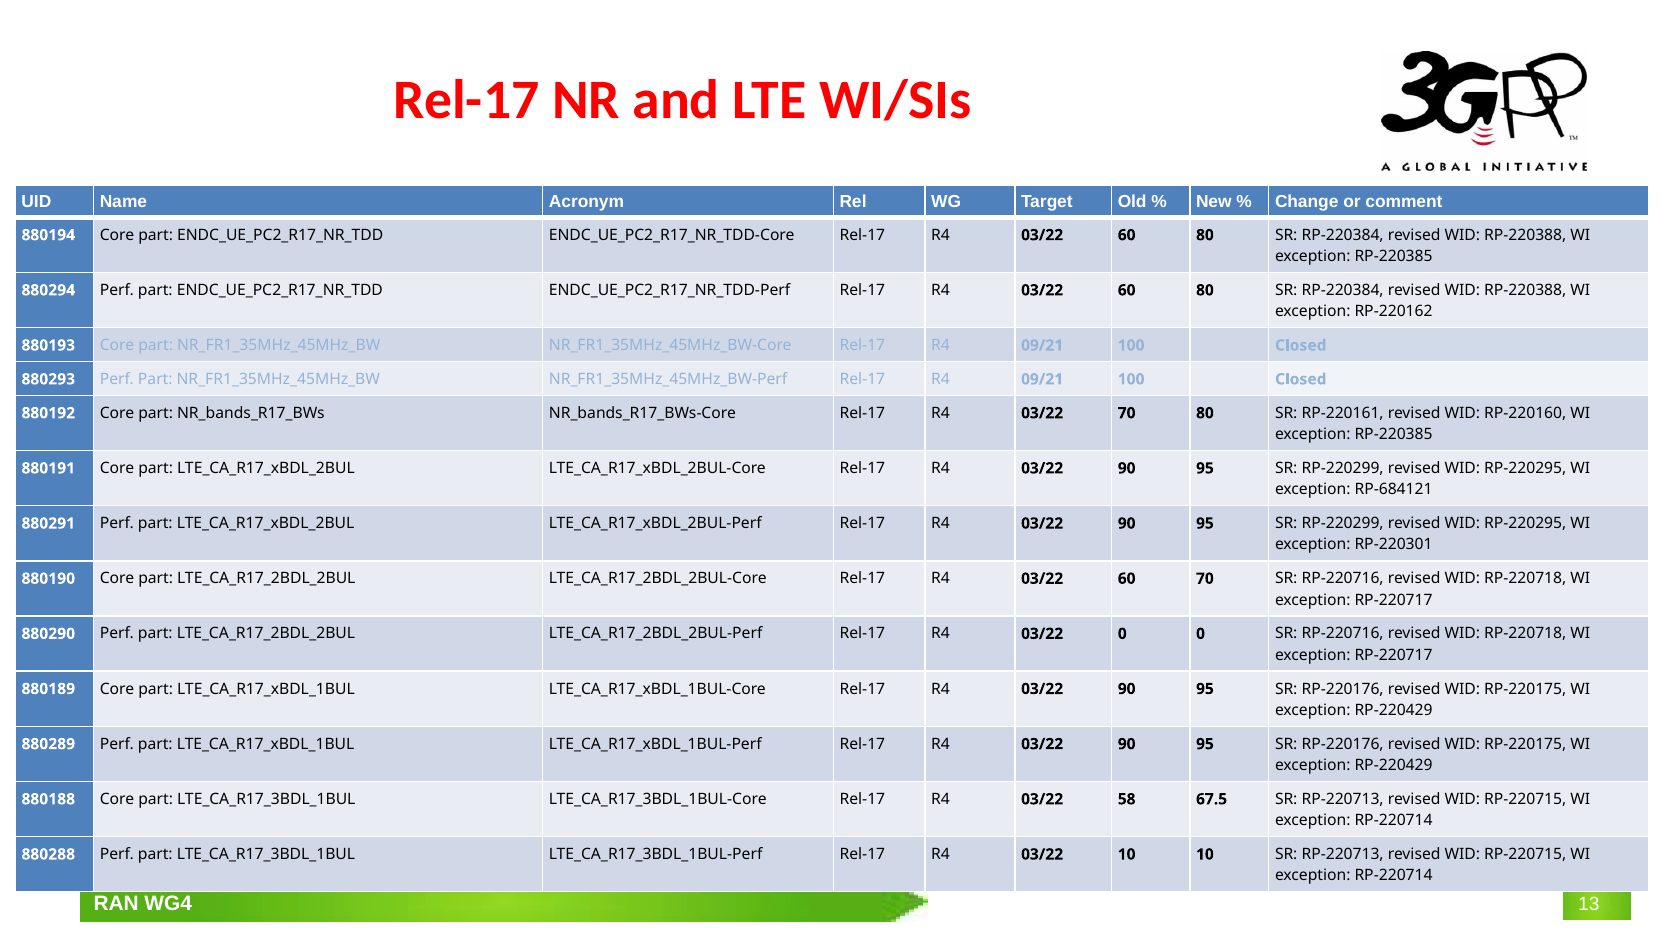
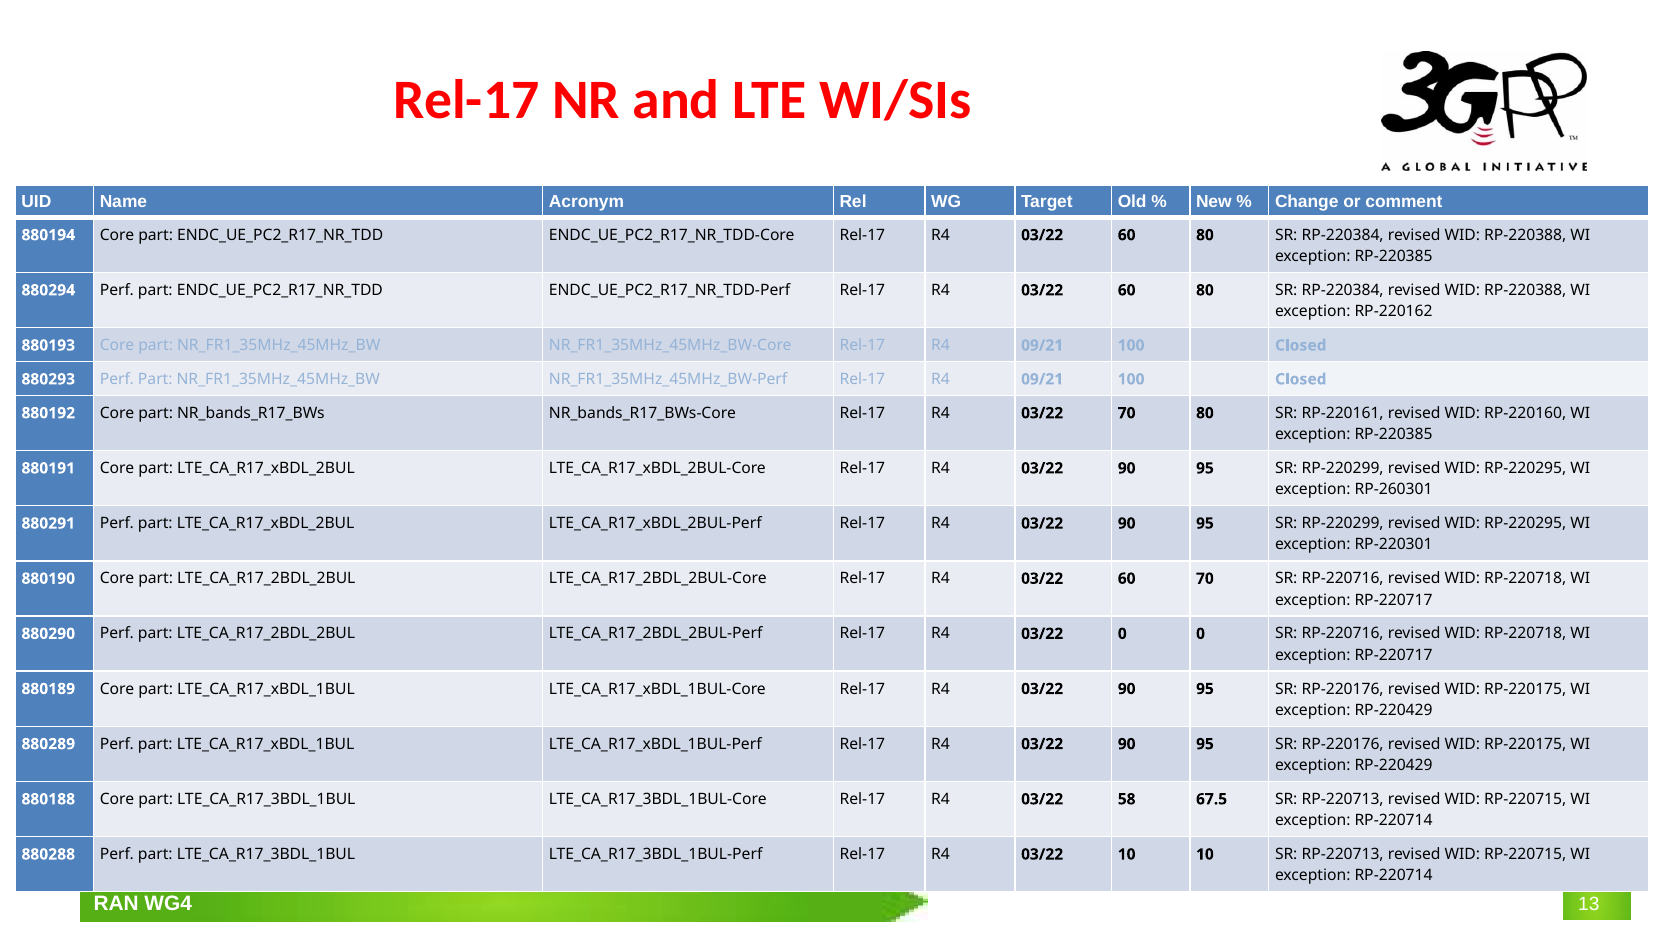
RP-684121: RP-684121 -> RP-260301 (1394, 490)
